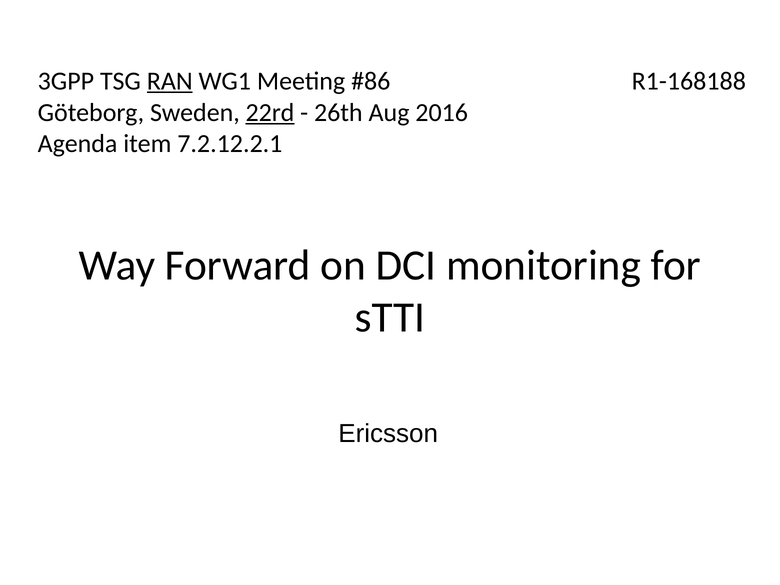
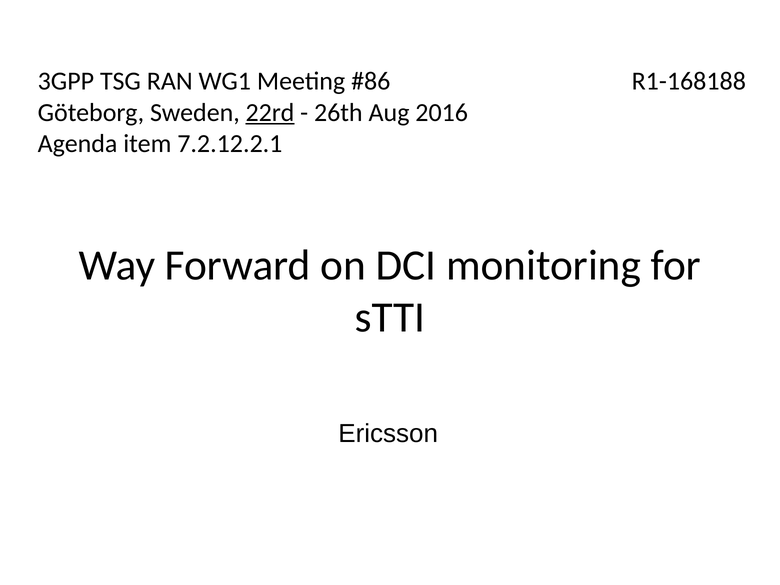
RAN underline: present -> none (170, 81)
